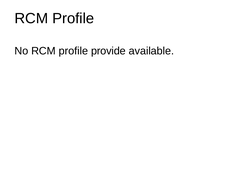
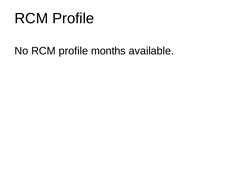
provide: provide -> months (108, 51)
